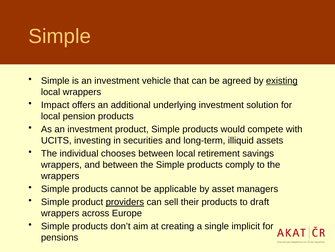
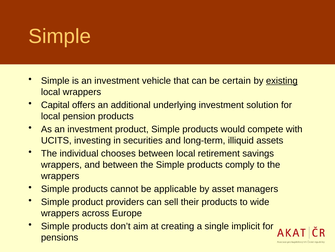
agreed: agreed -> certain (237, 80)
Impact: Impact -> Capital (55, 105)
providers underline: present -> none (125, 202)
draft: draft -> wide (260, 202)
